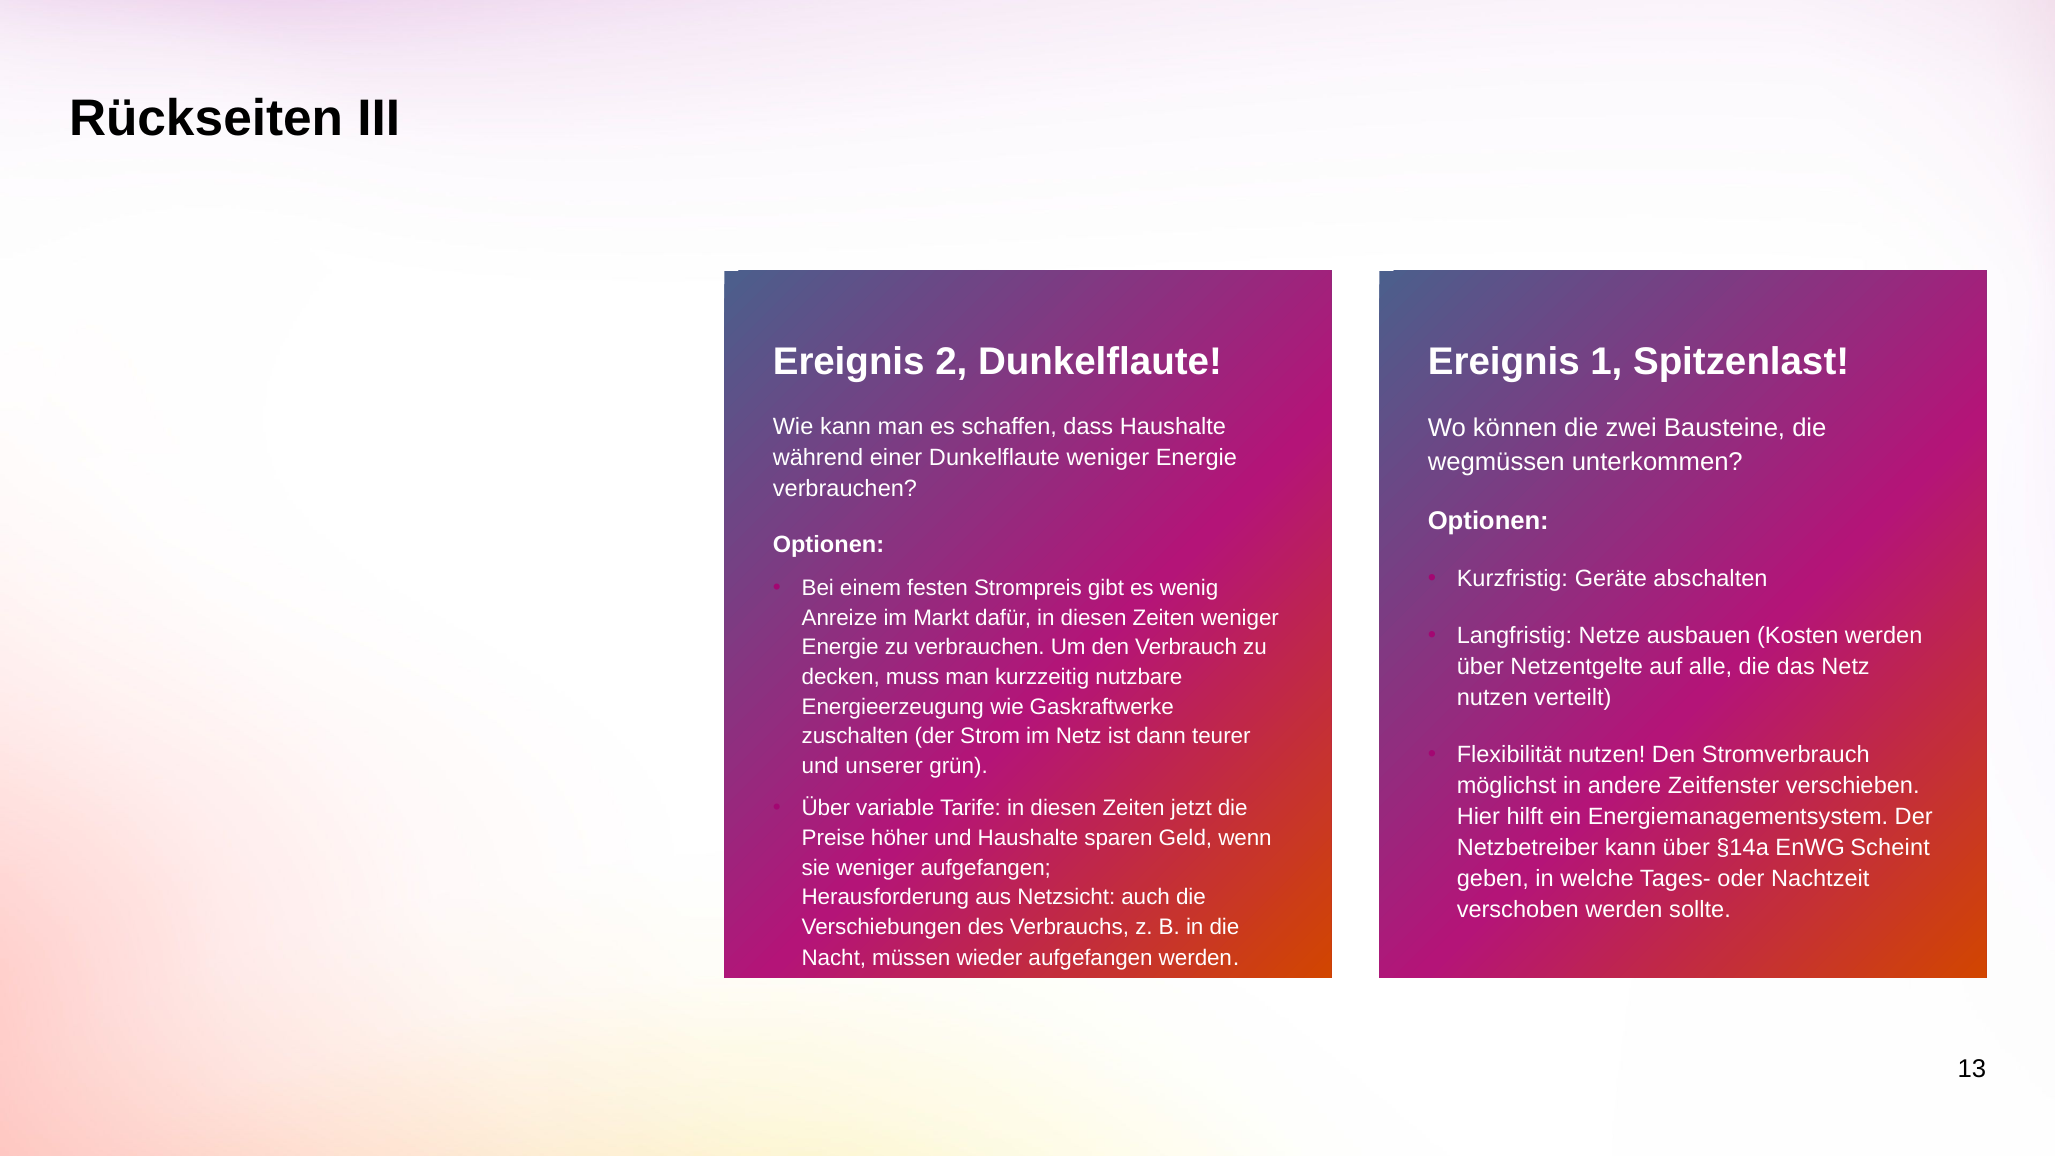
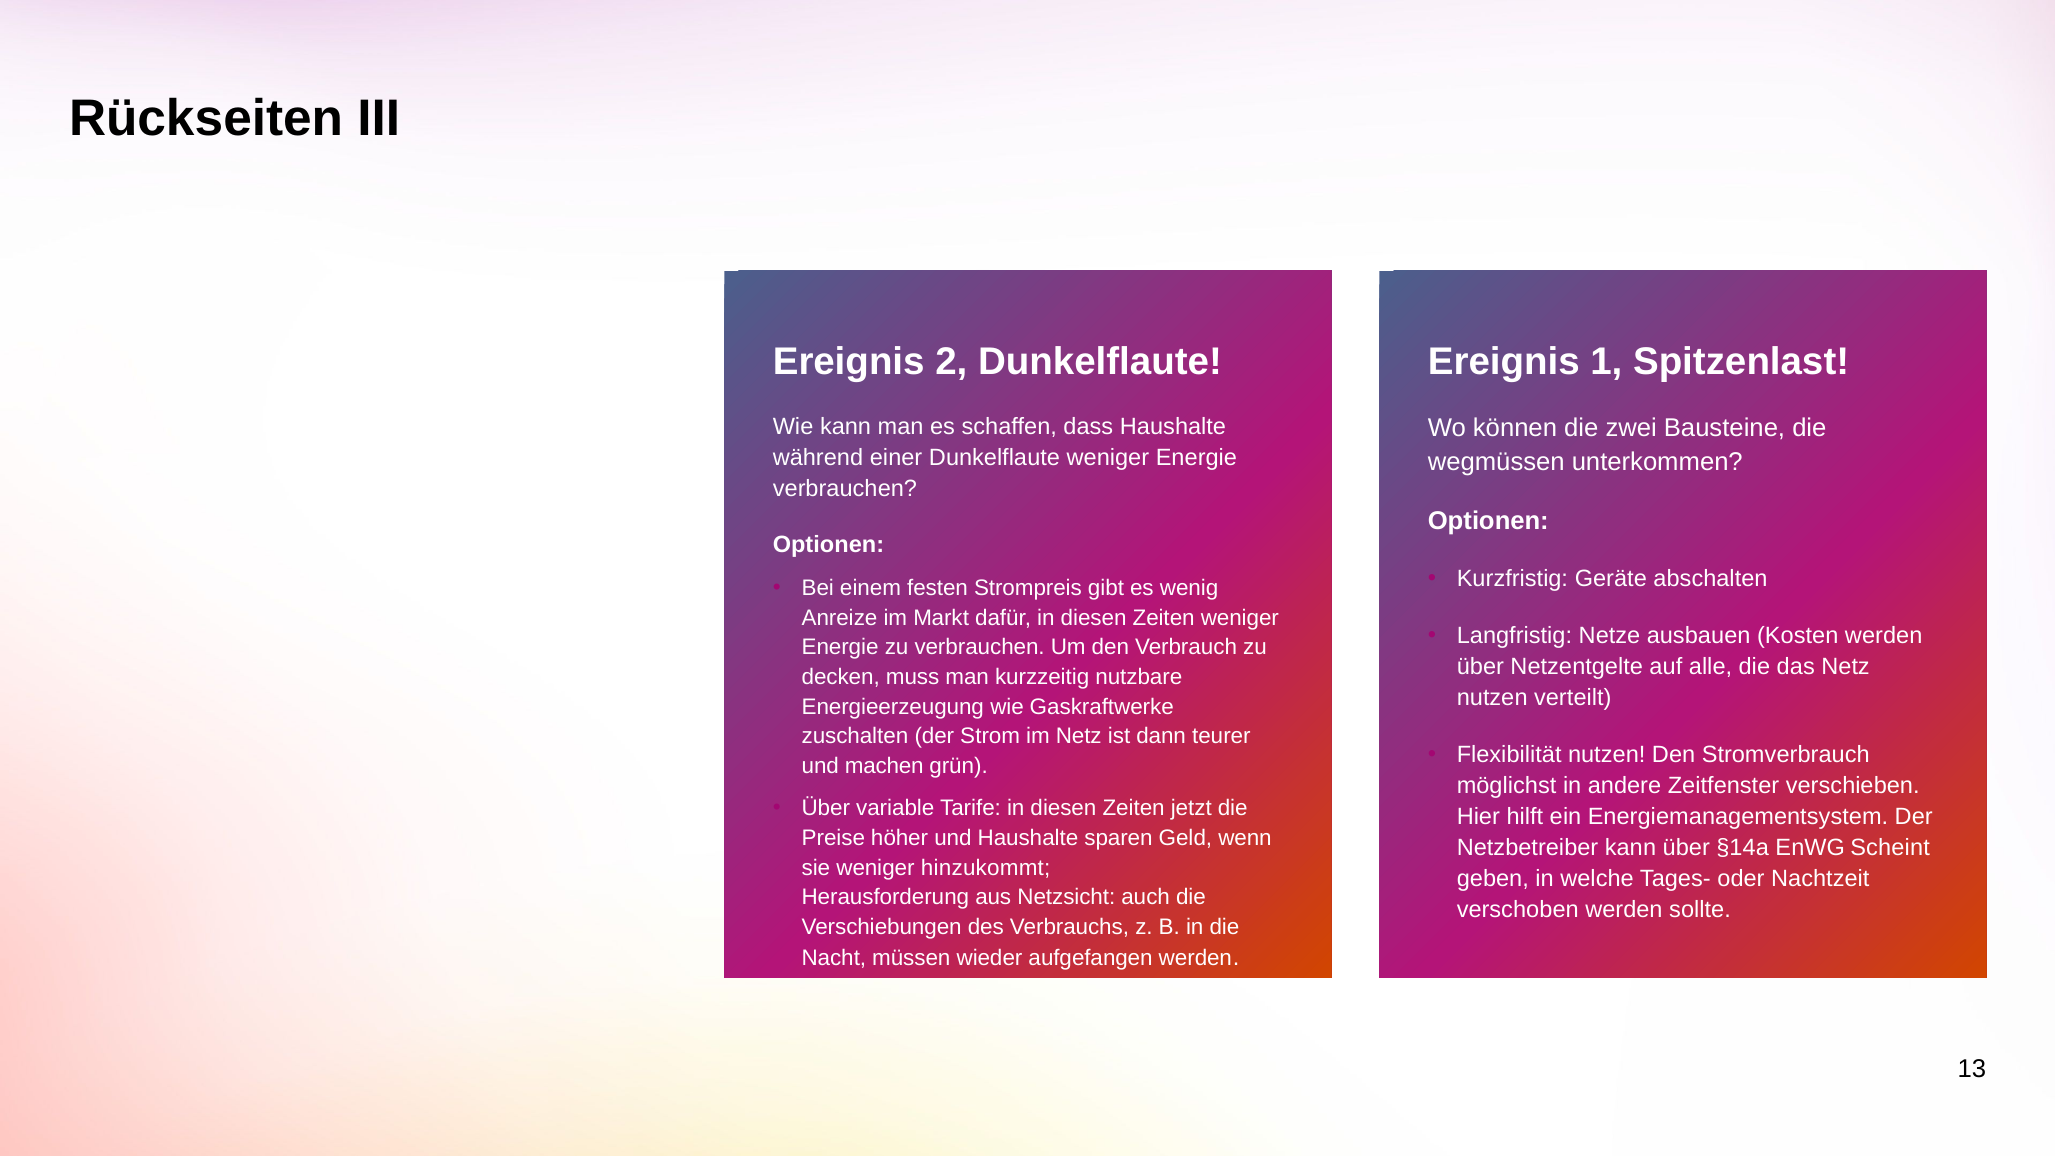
unserer: unserer -> machen (884, 766)
weniger aufgefangen: aufgefangen -> hinzukommt (986, 868)
